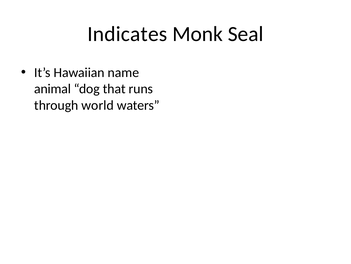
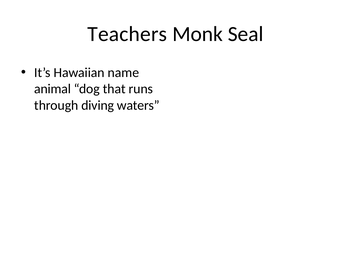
Indicates: Indicates -> Teachers (127, 34)
world: world -> diving (98, 105)
